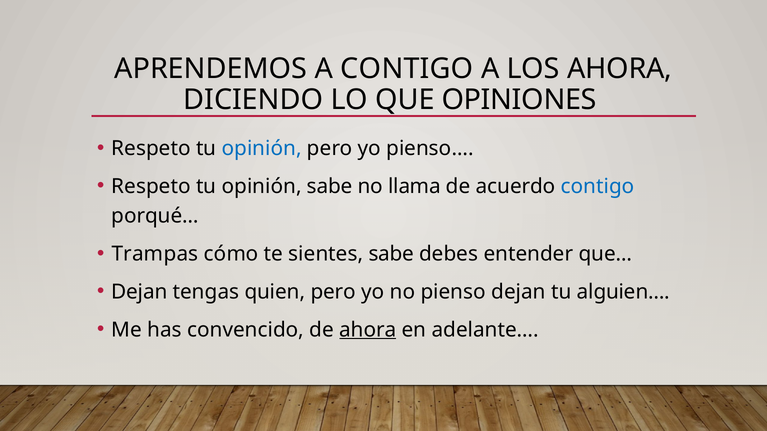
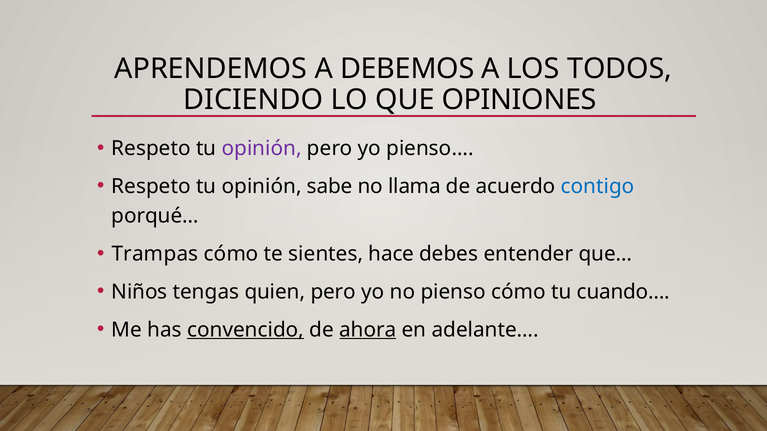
A CONTIGO: CONTIGO -> DEBEMOS (407, 69)
LOS AHORA: AHORA -> TODOS (620, 69)
opinión colour: blue -> purple (262, 149)
sientes sabe: sabe -> hace (391, 254)
Dejan: Dejan -> Niños (139, 292)
pienso dejan: dejan -> cómo (518, 292)
alguien…: alguien… -> cuando… (623, 292)
convencido underline: none -> present (246, 330)
